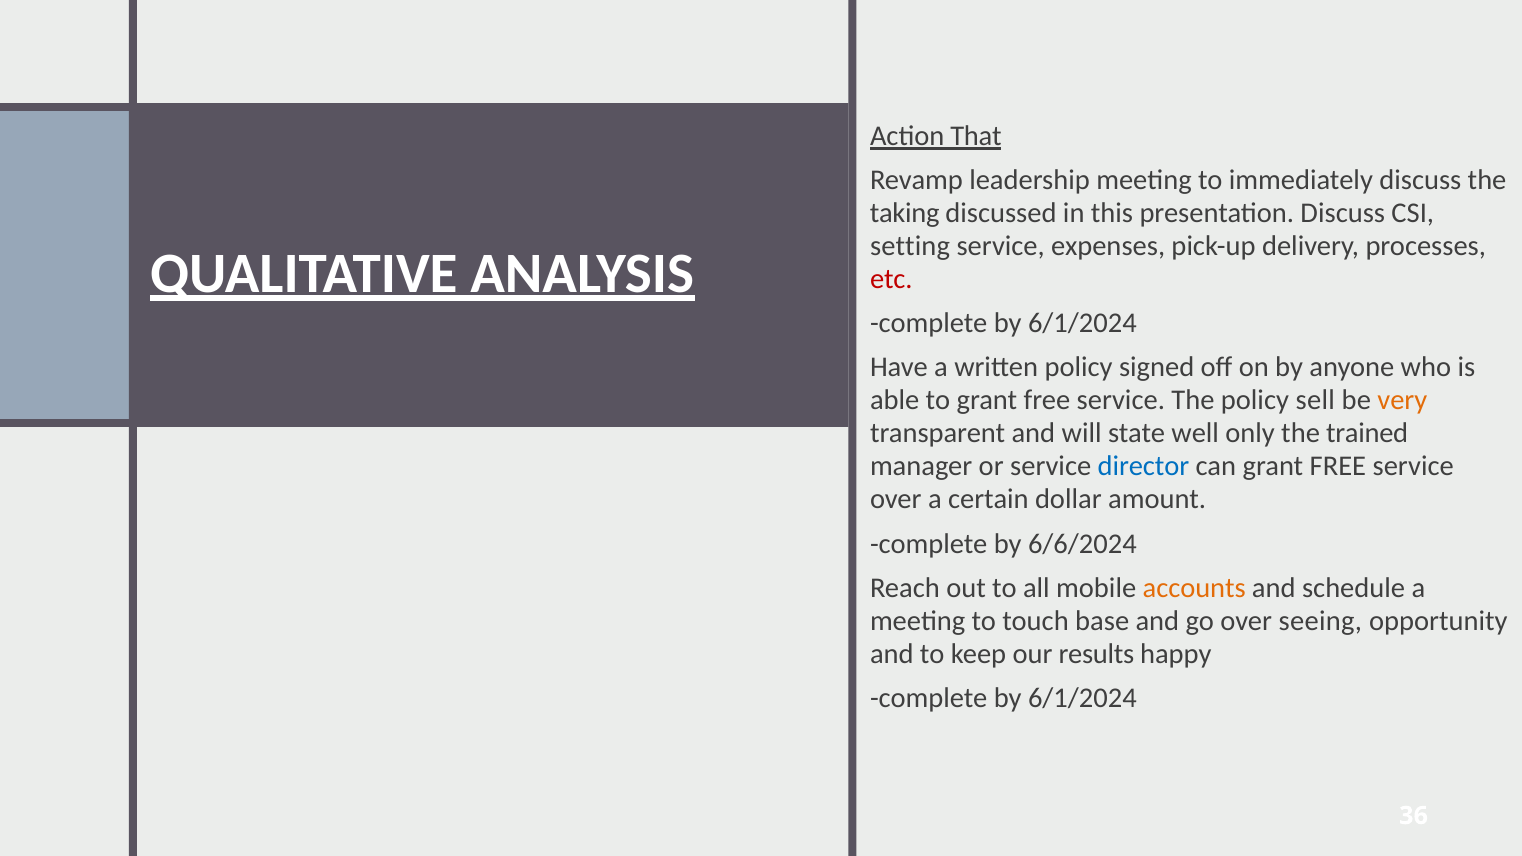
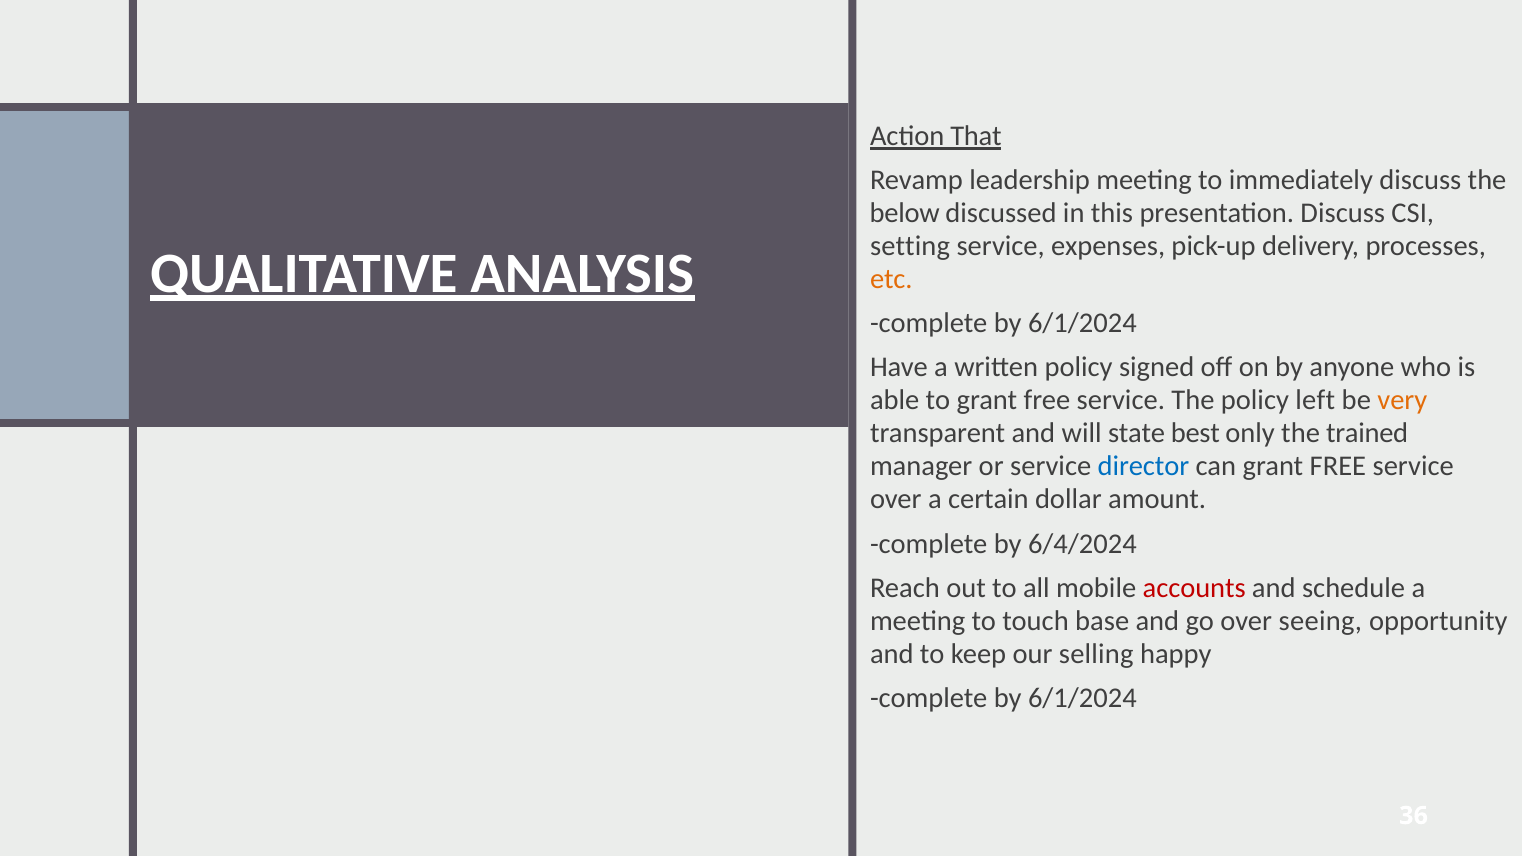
taking: taking -> below (905, 213)
etc colour: red -> orange (891, 279)
sell: sell -> left (1315, 401)
well: well -> best (1195, 433)
6/6/2024: 6/6/2024 -> 6/4/2024 (1082, 544)
accounts colour: orange -> red (1194, 588)
results: results -> selling (1096, 654)
